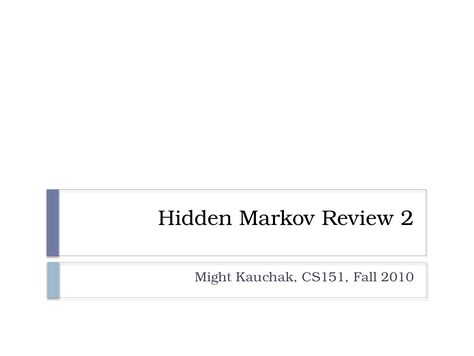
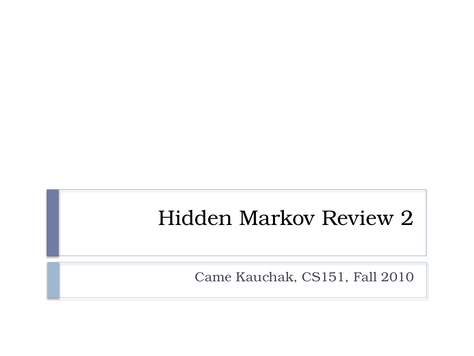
Might: Might -> Came (213, 277)
